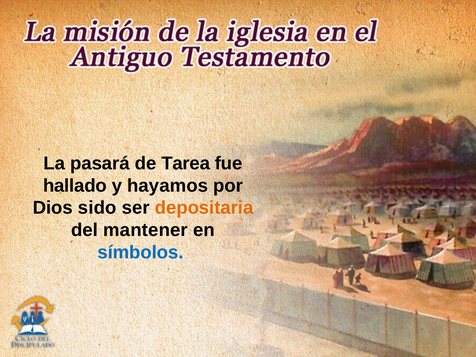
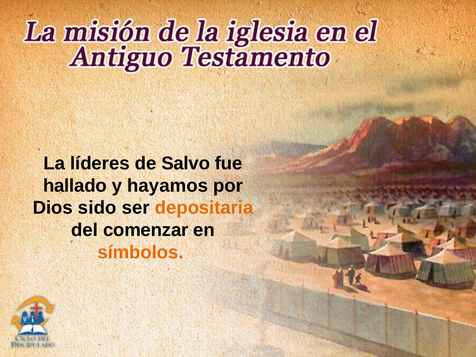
pasará: pasará -> líderes (100, 163)
Tarea: Tarea -> Salvo (186, 163)
mantener: mantener -> comenzar (146, 230)
símbolos colour: blue -> orange (141, 252)
